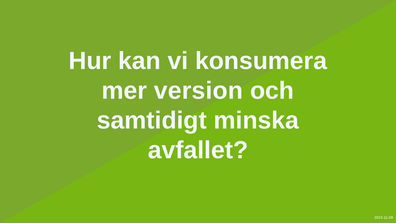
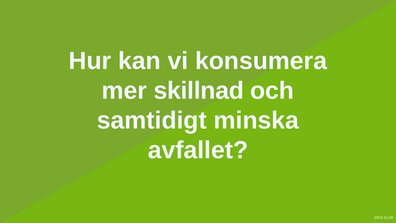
version: version -> skillnad (199, 91)
